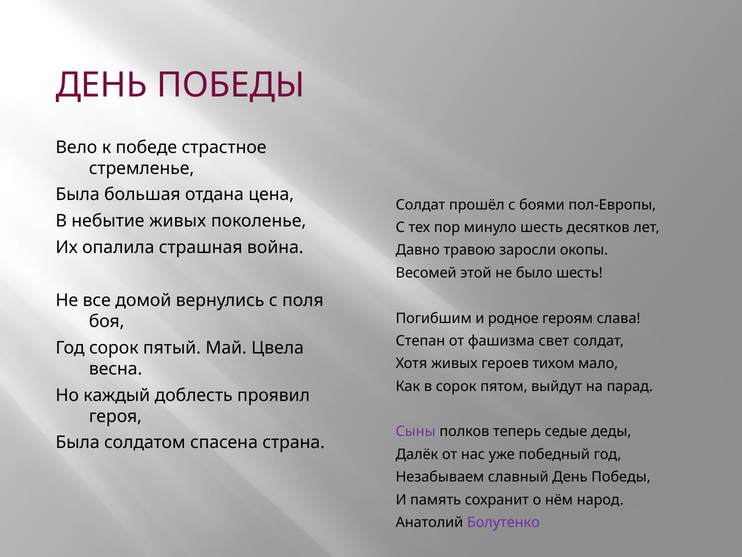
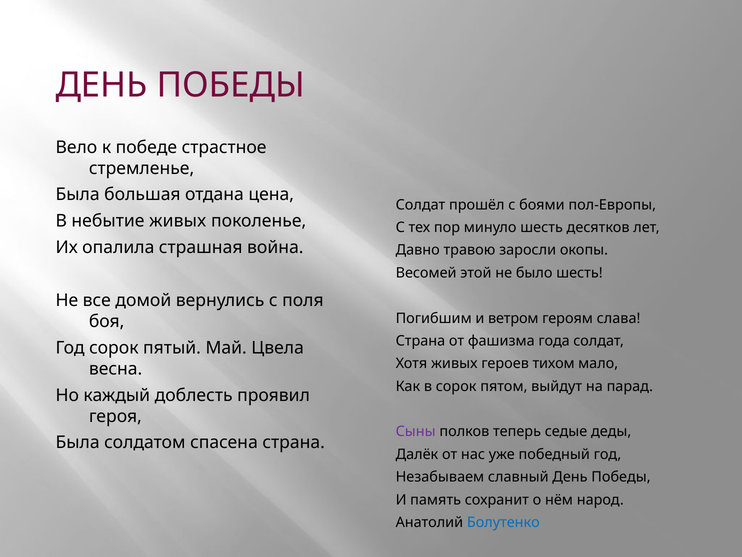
родное: родное -> ветром (513, 318)
Степан: Степан -> Страна (420, 341)
свет: свет -> года (554, 341)
Болутенко colour: purple -> blue (503, 522)
